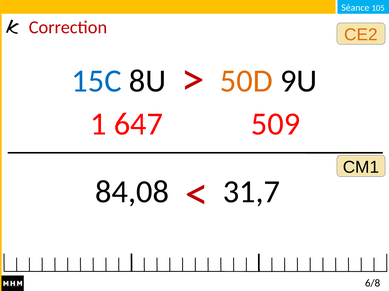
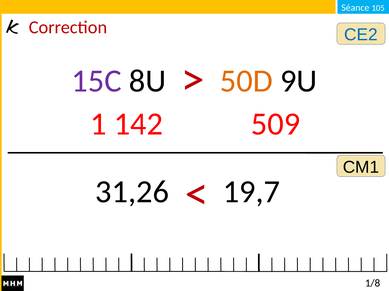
CE2 colour: orange -> blue (361, 35)
15C colour: blue -> purple (97, 81)
647: 647 -> 142 (138, 124)
84,08: 84,08 -> 31,26 (132, 192)
31,7: 31,7 -> 19,7 (251, 192)
6/8: 6/8 -> 1/8 (373, 284)
